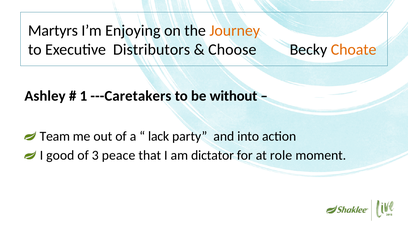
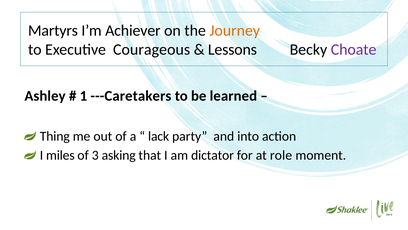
Enjoying: Enjoying -> Achiever (133, 31)
Distributors: Distributors -> Courageous (152, 50)
Choose: Choose -> Lessons (232, 50)
Choate colour: orange -> purple (354, 50)
without: without -> learned (233, 96)
Team: Team -> Thing (55, 136)
good: good -> miles (60, 155)
peace: peace -> asking (119, 155)
